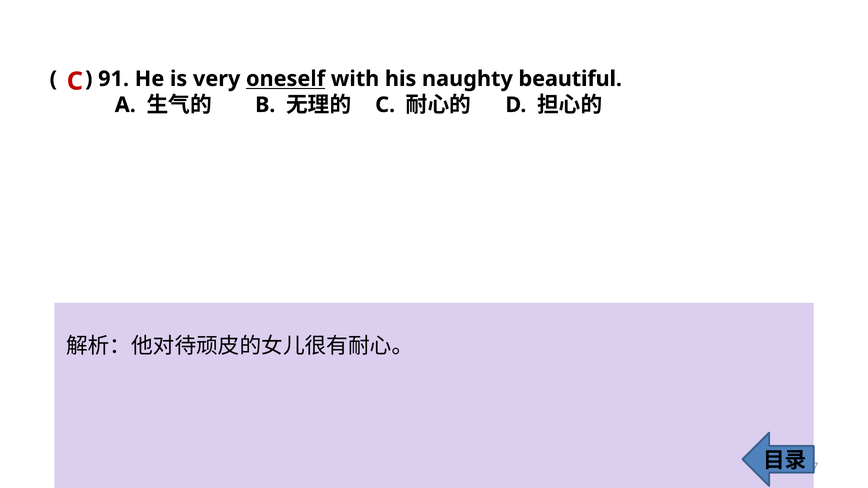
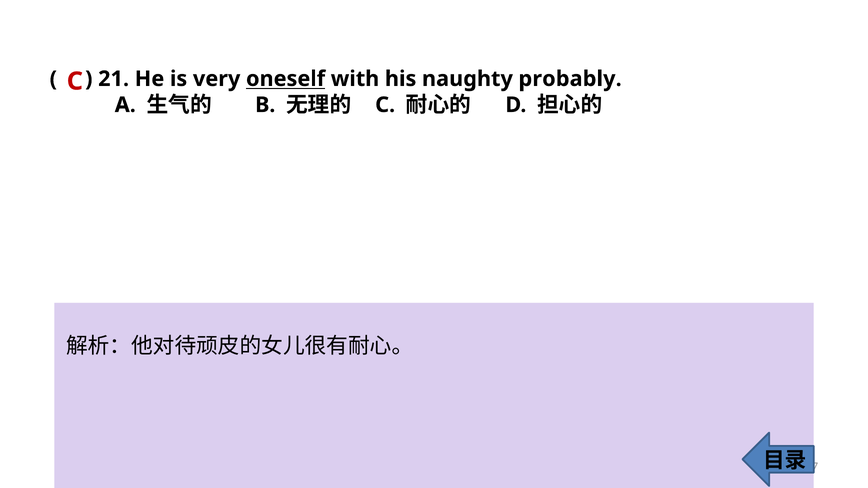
91: 91 -> 21 (114, 79)
beautiful: beautiful -> probably (570, 79)
